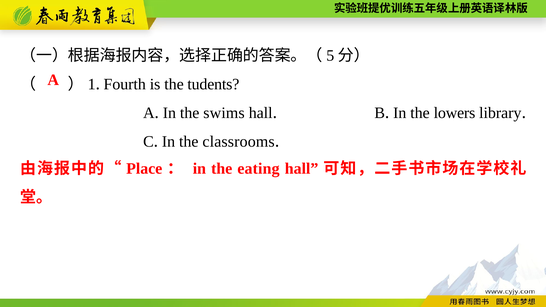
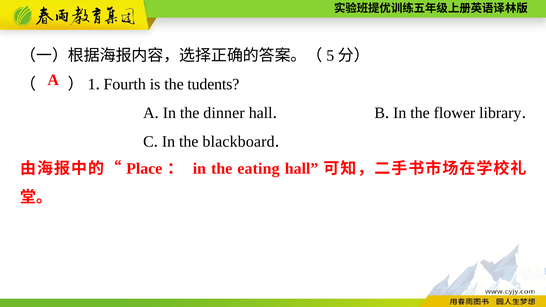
swims: swims -> dinner (224, 113)
lowers: lowers -> flower (454, 113)
classrooms: classrooms -> blackboard (239, 142)
